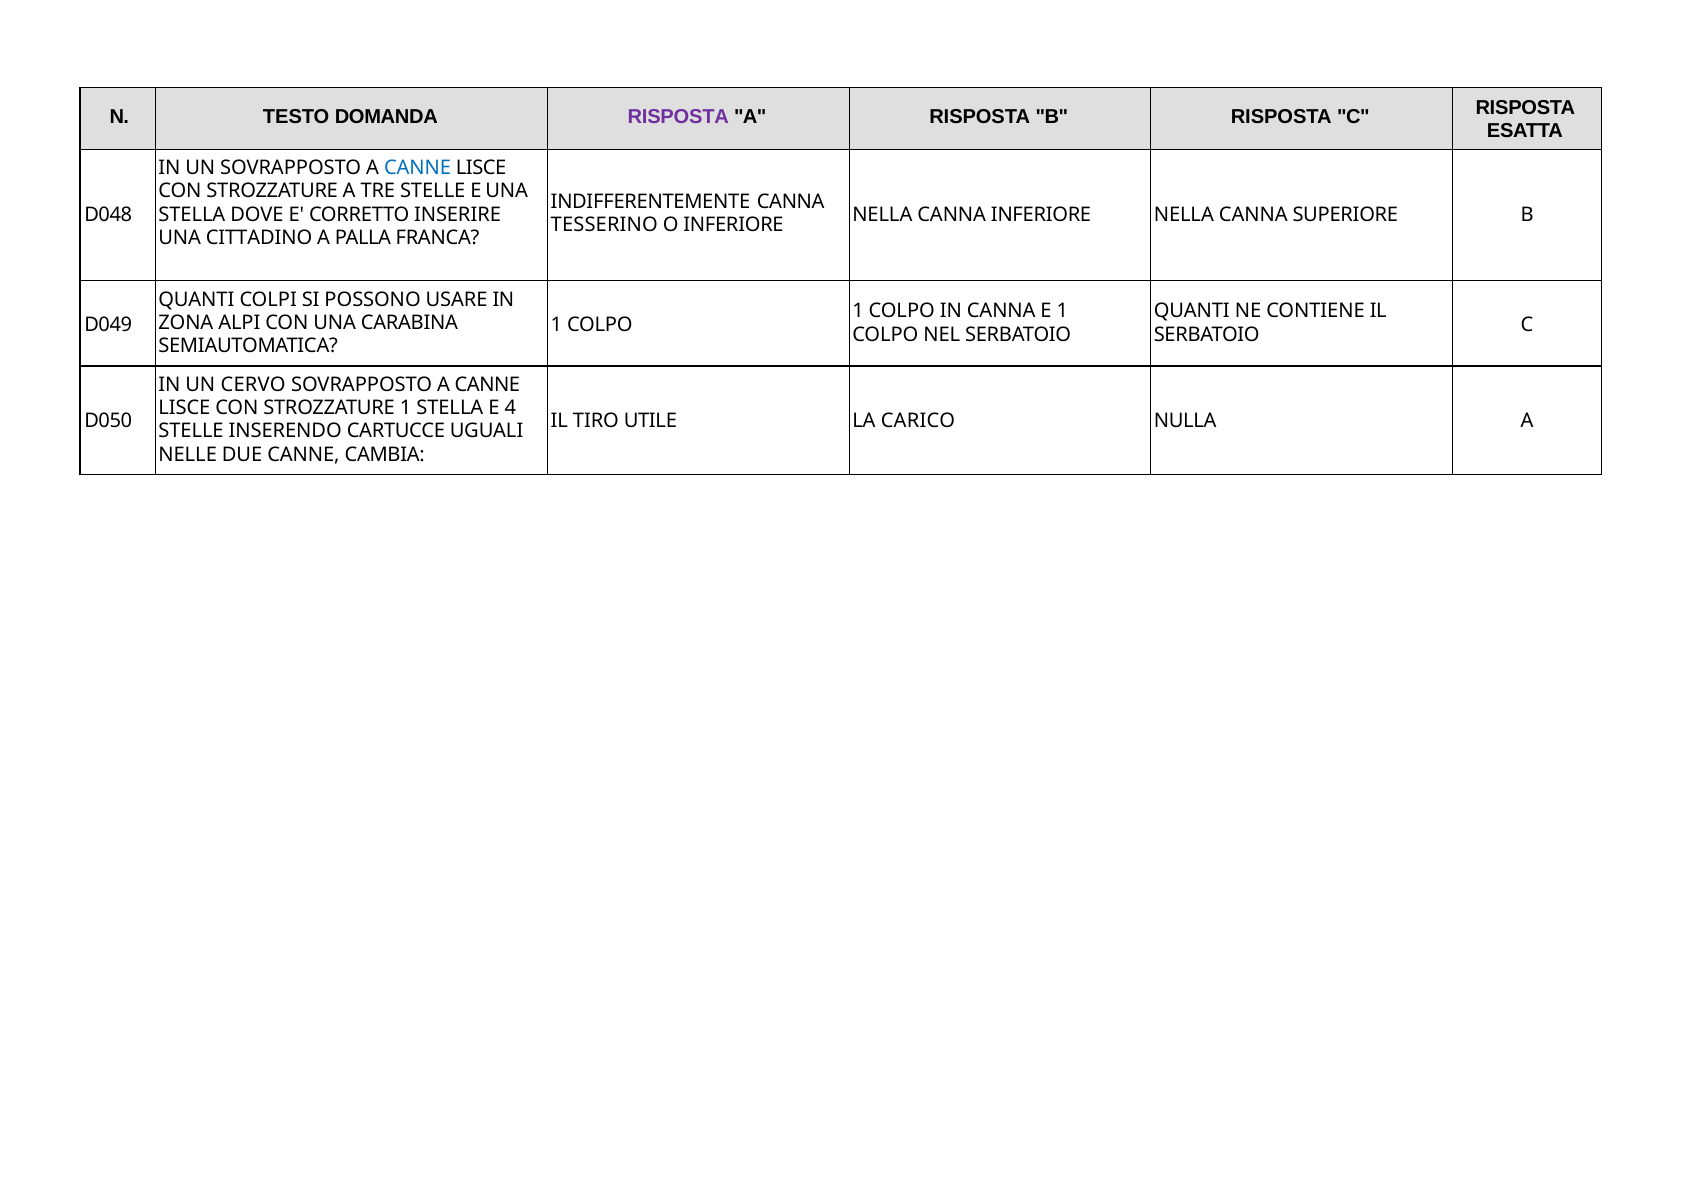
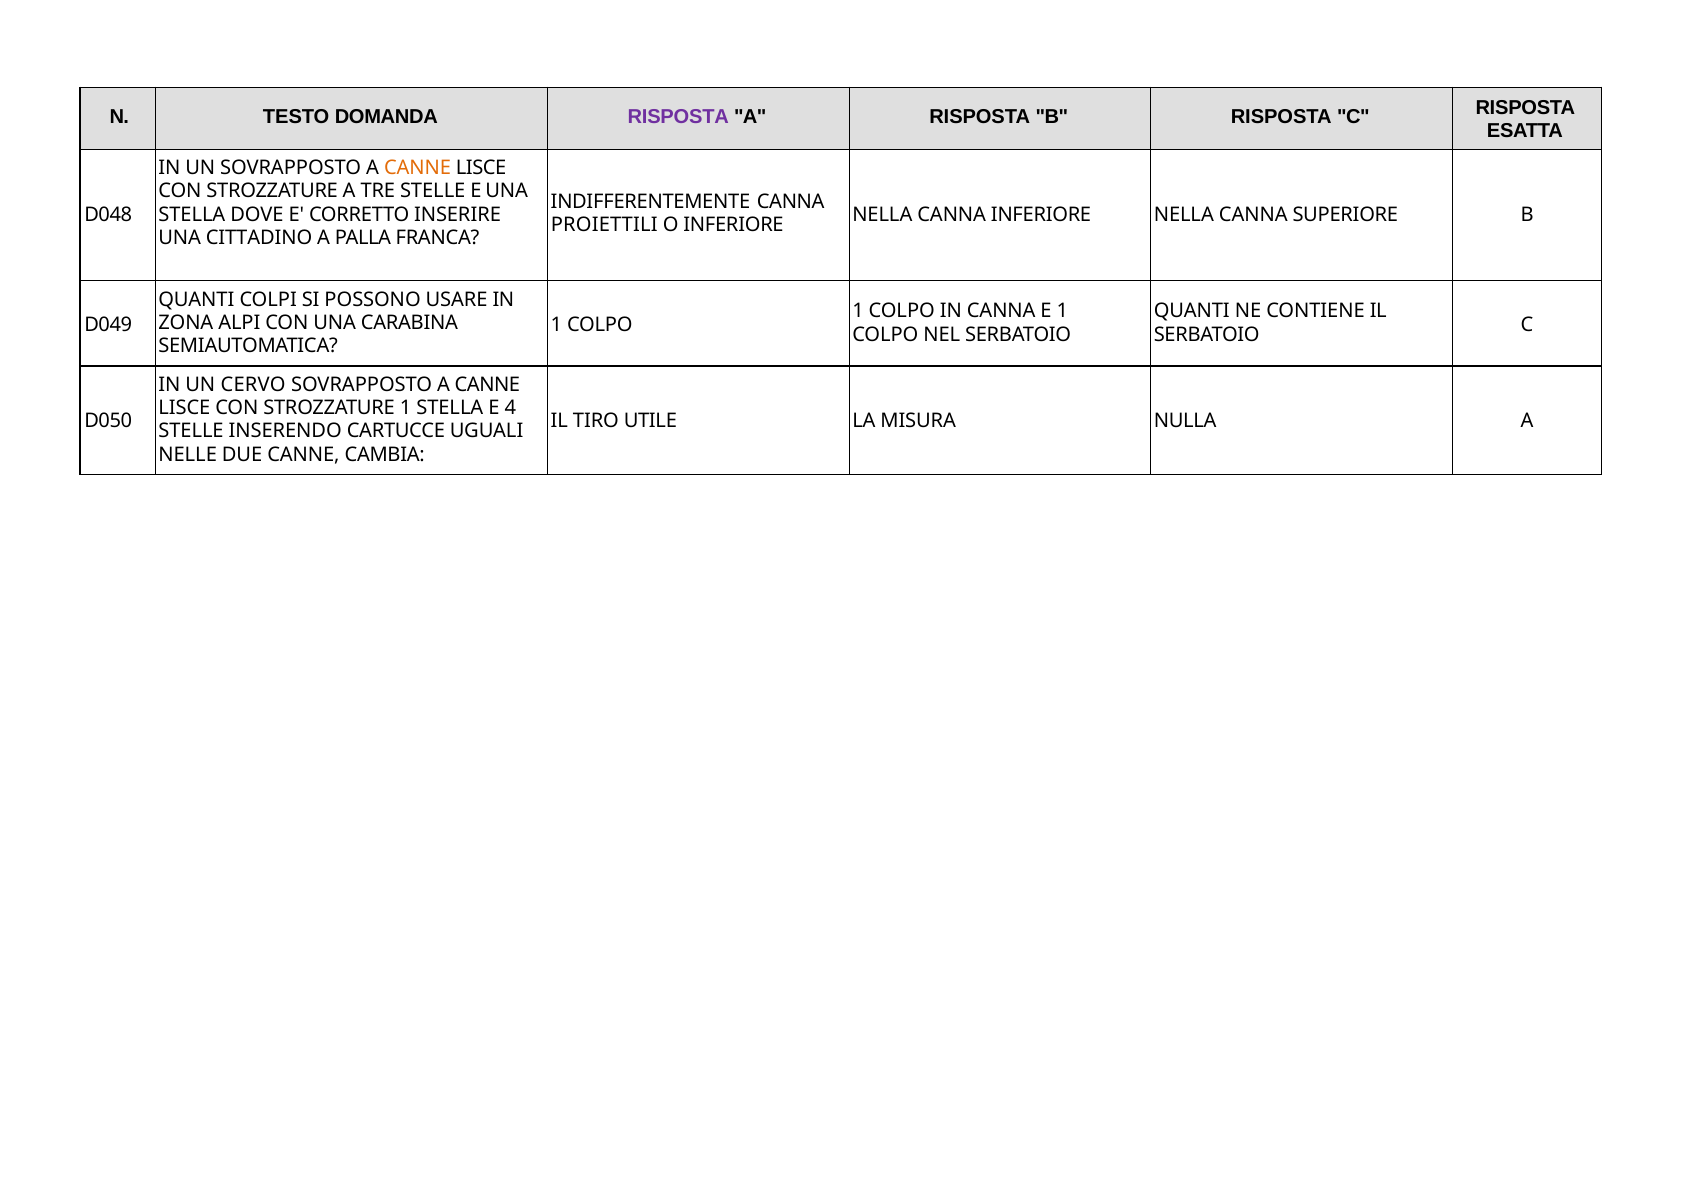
CANNE colour: blue -> orange (418, 168)
TESSERINO: TESSERINO -> PROIETTILI (604, 225)
CARICO: CARICO -> MISURA (918, 421)
